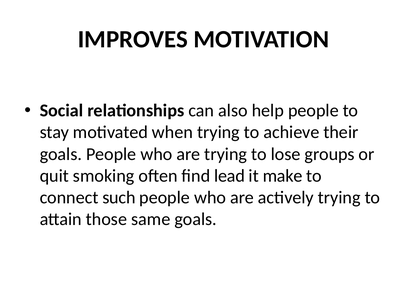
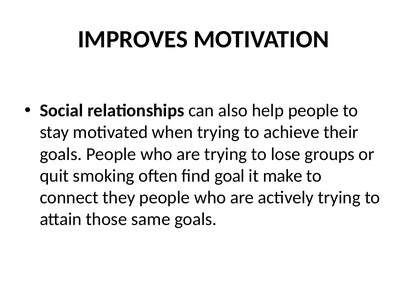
lead: lead -> goal (230, 176)
such: such -> they (119, 198)
